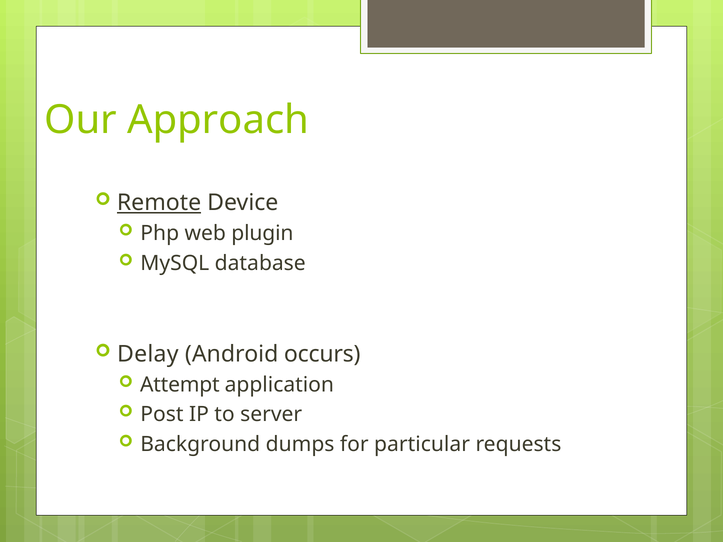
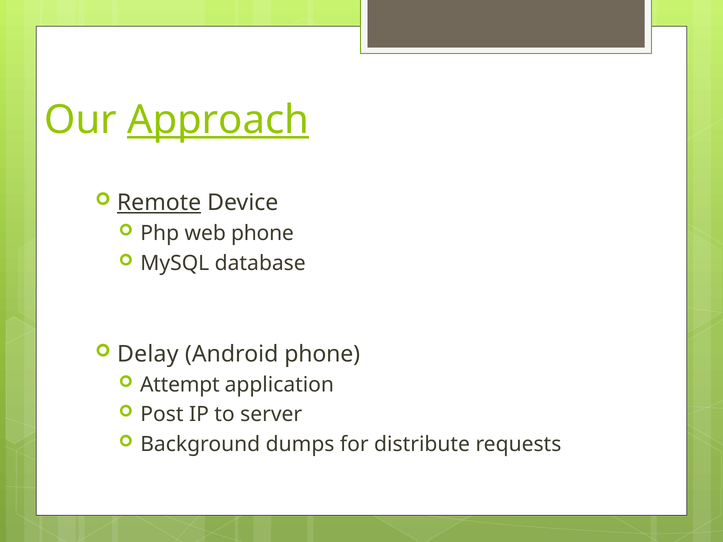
Approach underline: none -> present (218, 120)
web plugin: plugin -> phone (262, 234)
Android occurs: occurs -> phone (322, 354)
particular: particular -> distribute (422, 444)
